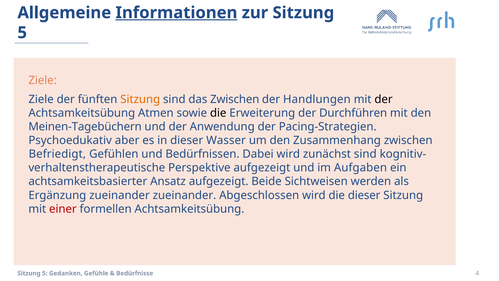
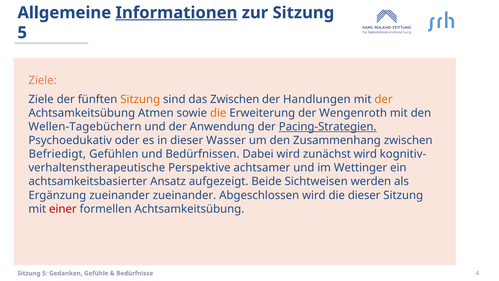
der colour: black -> orange (384, 99)
die colour: black -> orange (218, 113)
Durchführen: Durchführen -> Wengenroth (353, 113)
Meinen-Tagebüchern: Meinen-Tagebüchern -> Wellen-Tagebüchern (85, 127)
Pacing-Strategien underline: none -> present (328, 127)
aber: aber -> oder (127, 140)
zunächst sind: sind -> wird (365, 154)
Perspektive aufgezeigt: aufgezeigt -> achtsamer (262, 168)
Aufgaben: Aufgaben -> Wettinger (361, 168)
